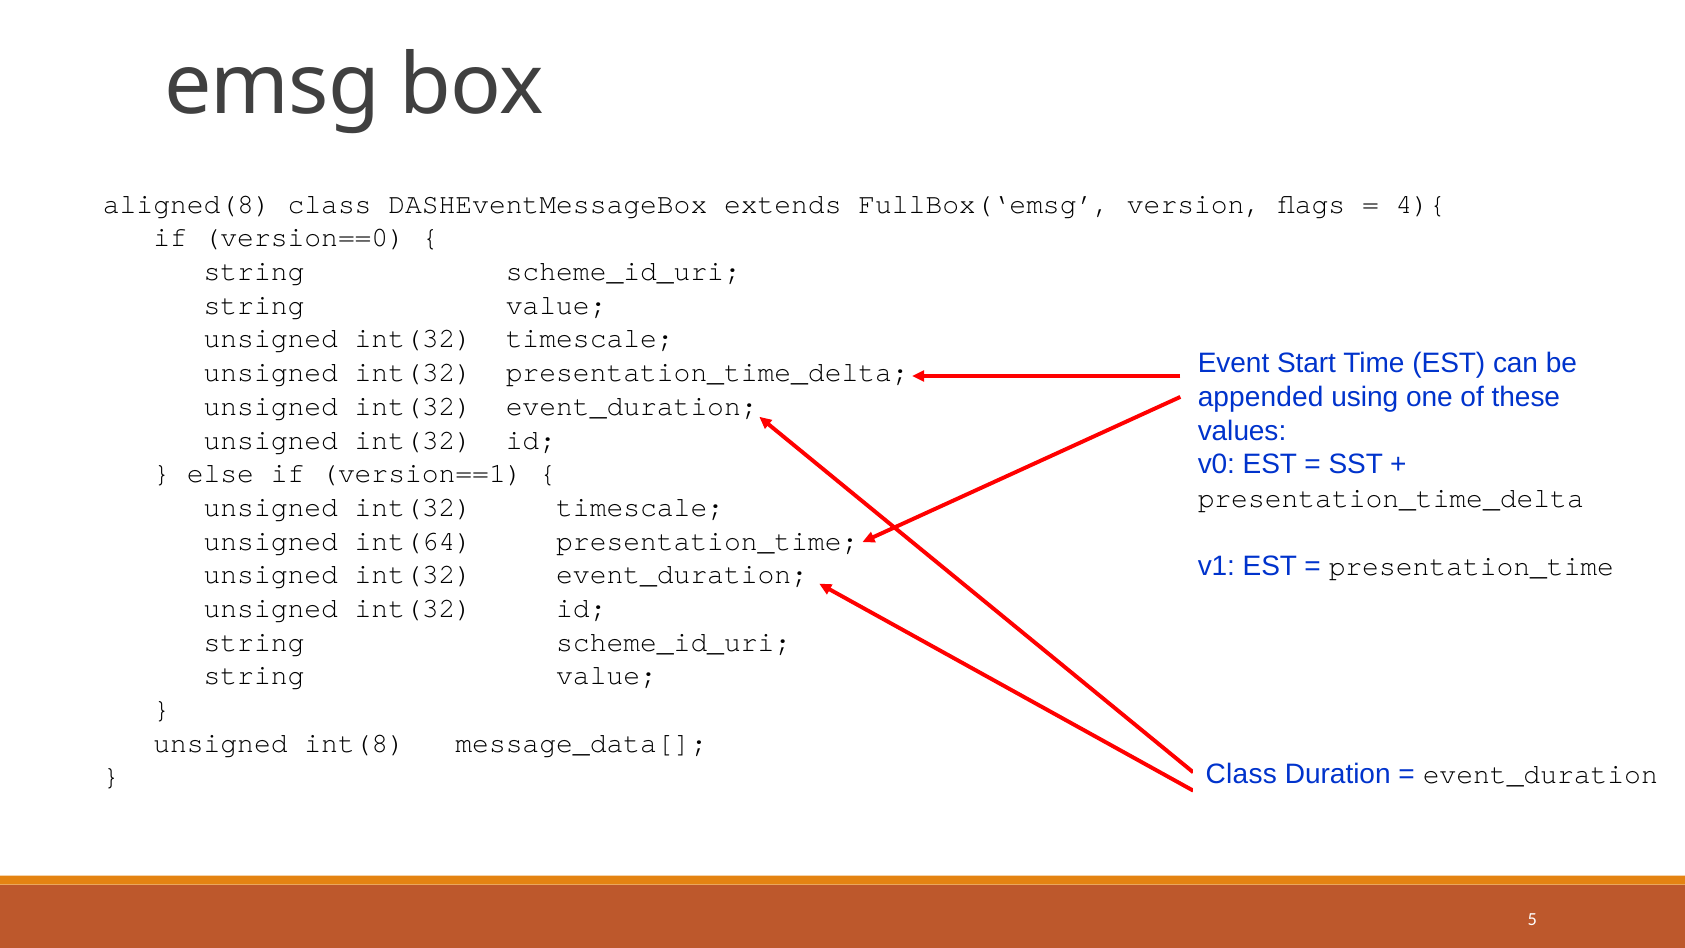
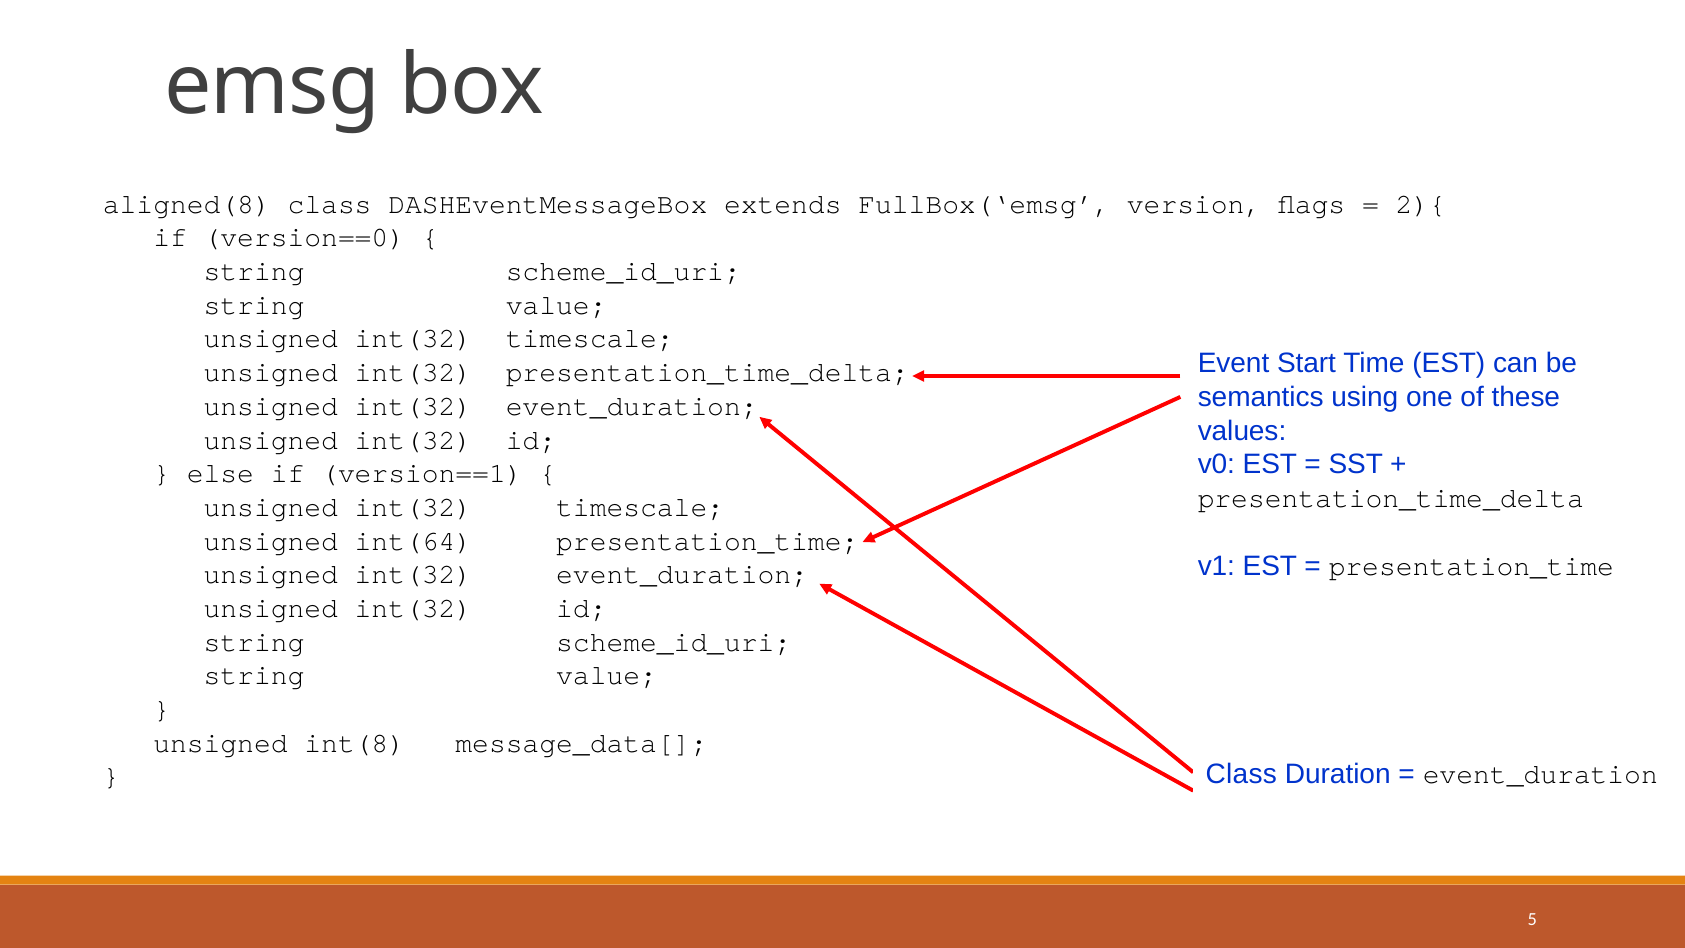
4){: 4){ -> 2){ (1421, 204)
appended: appended -> semantics (1261, 397)
